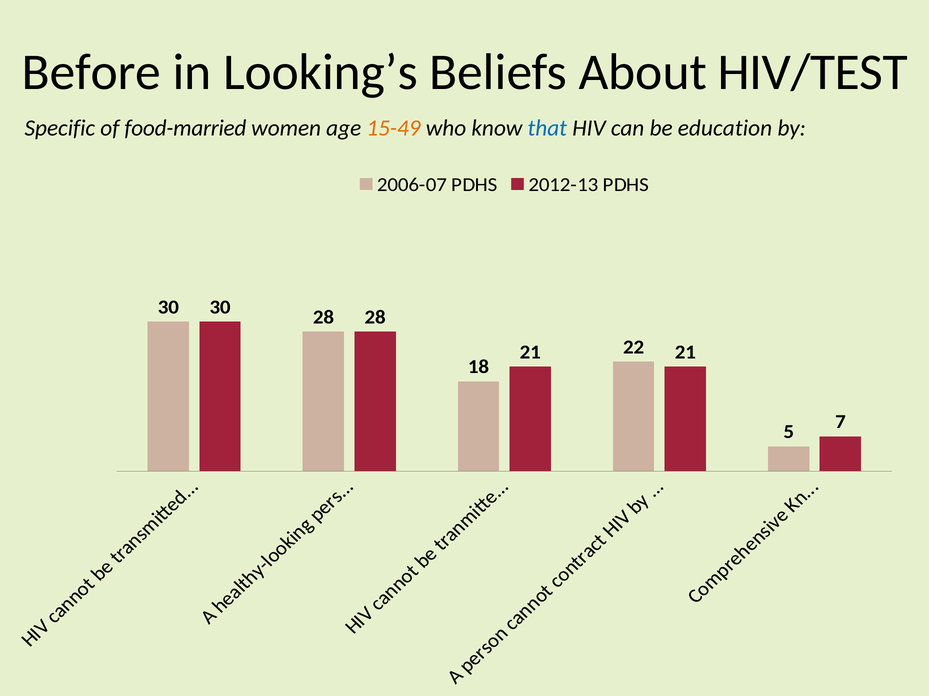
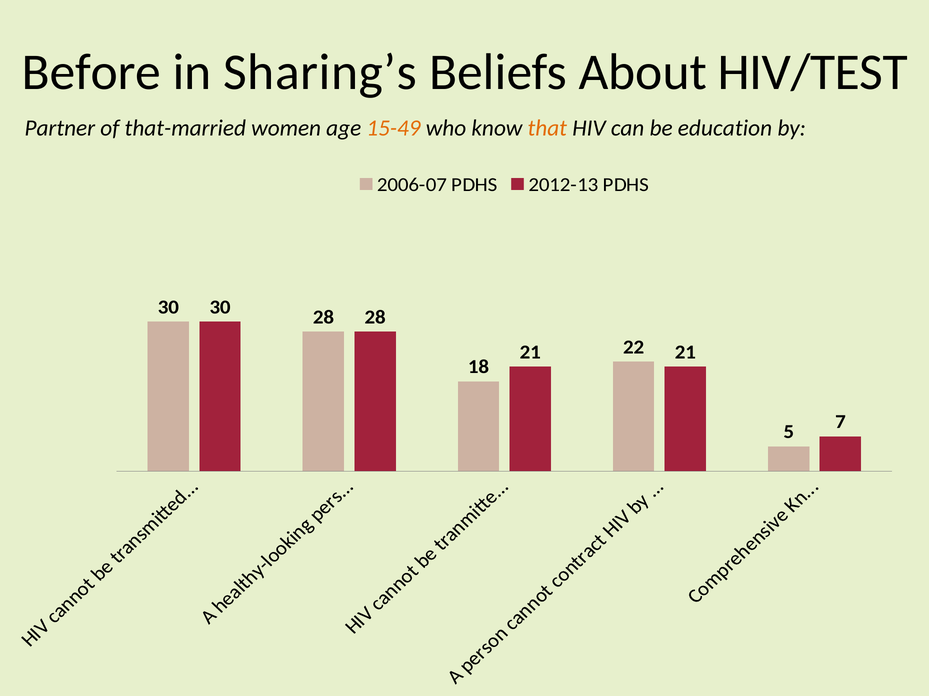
Looking’s: Looking’s -> Sharing’s (320, 72)
Specific: Specific -> Partner (60, 128)
food-married: food-married -> that-married (185, 128)
that colour: blue -> orange (547, 128)
